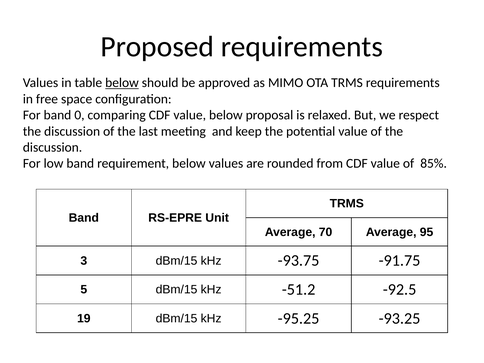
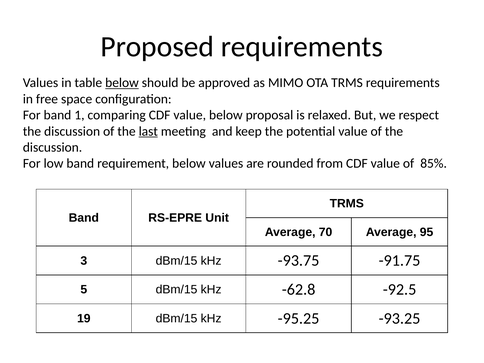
0: 0 -> 1 (79, 115)
last underline: none -> present (148, 131)
-51.2: -51.2 -> -62.8 (299, 290)
